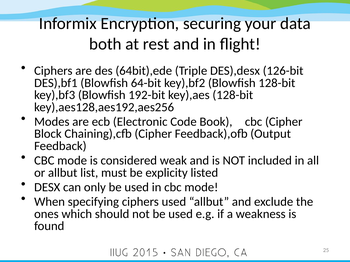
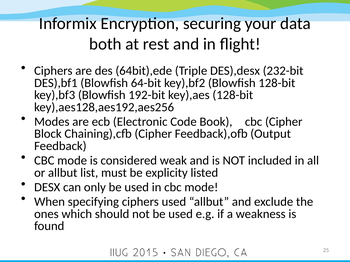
126-bit: 126-bit -> 232-bit (283, 71)
